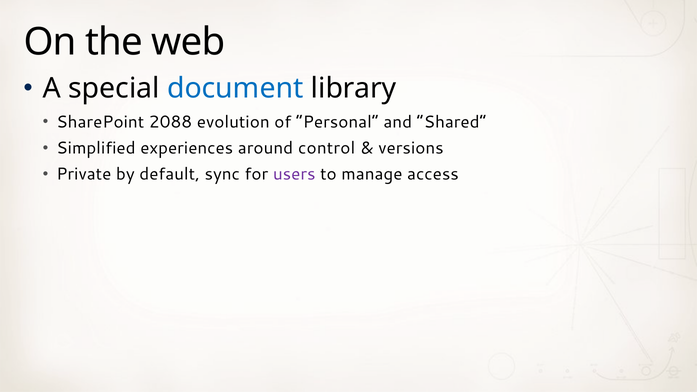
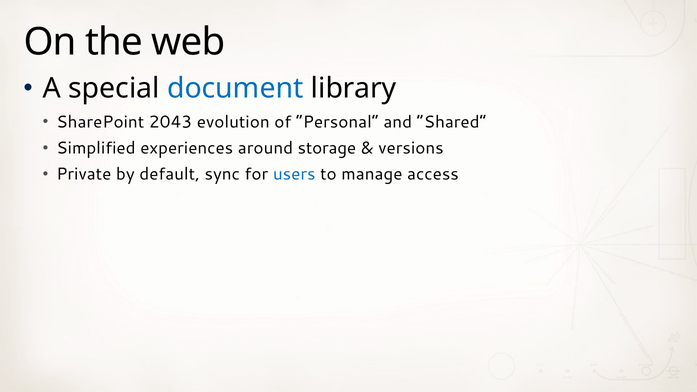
2088: 2088 -> 2043 (171, 122)
control: control -> storage (327, 148)
users colour: purple -> blue (294, 174)
